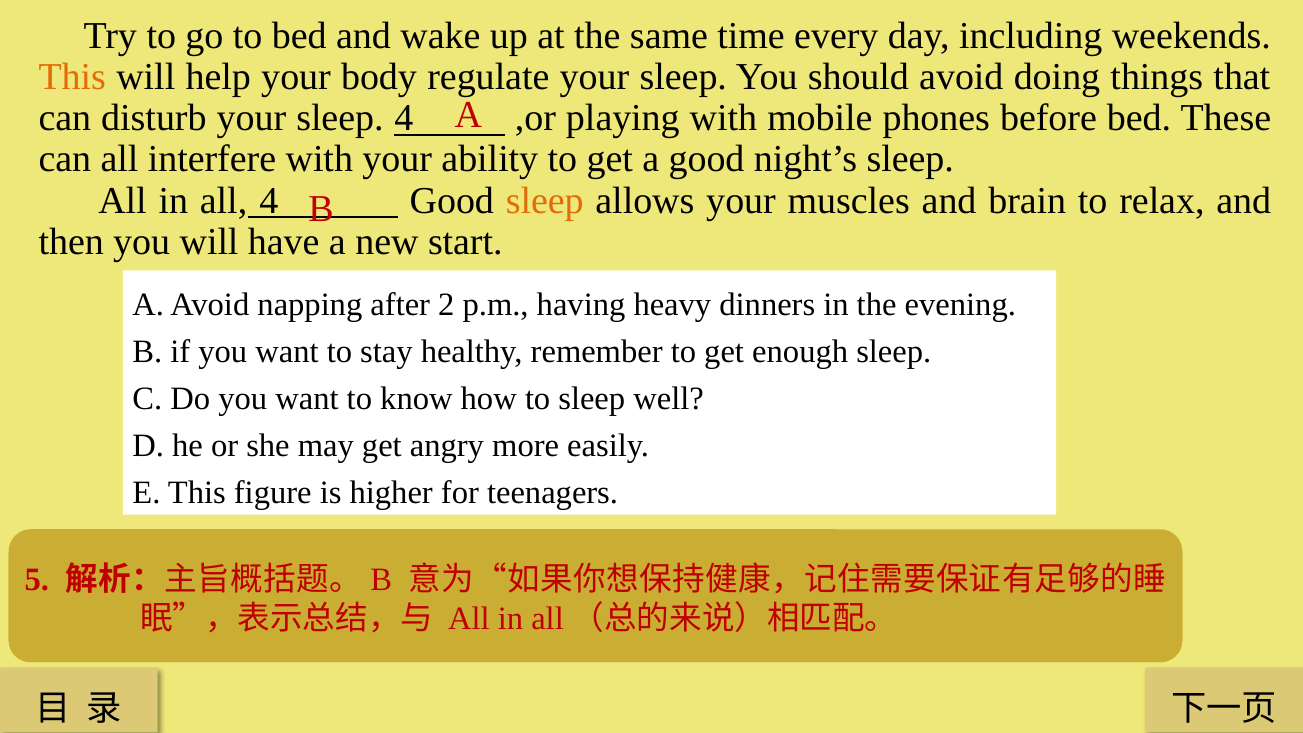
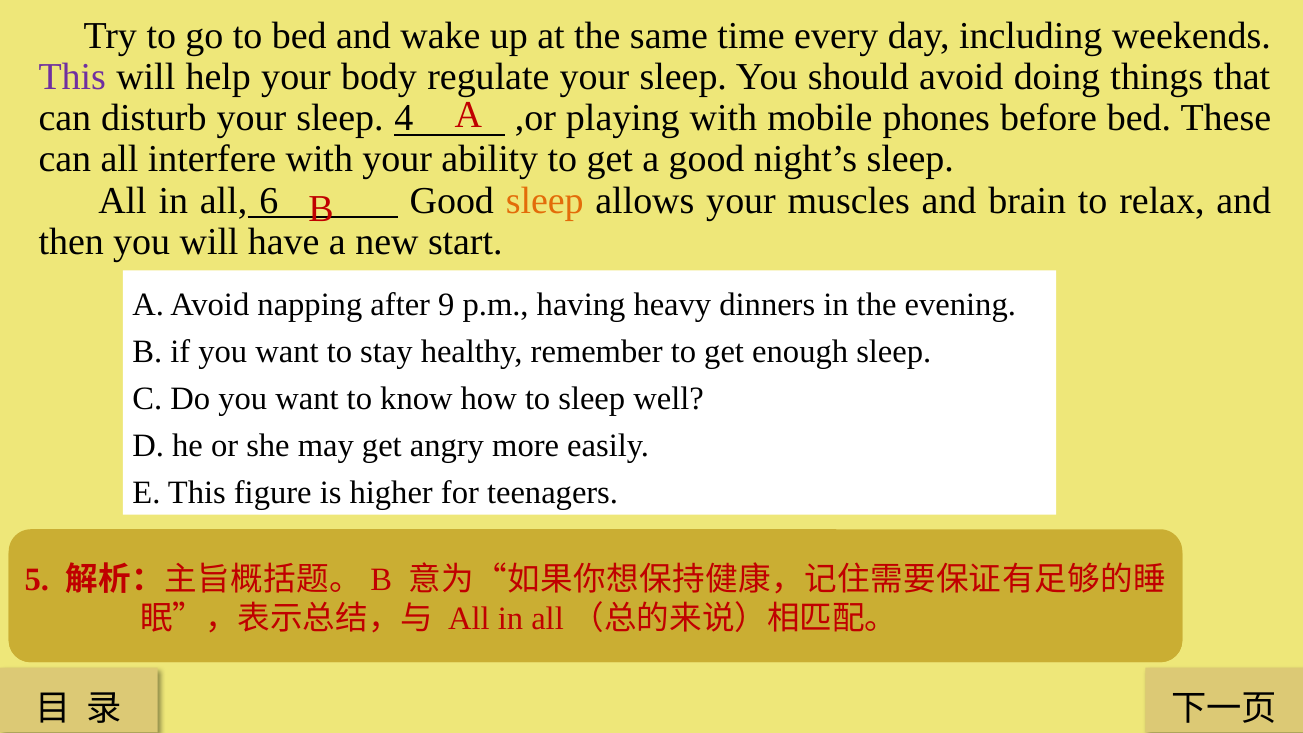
This colour: orange -> purple (72, 77)
all 4: 4 -> 6 (269, 200)
2: 2 -> 9 (446, 305)
